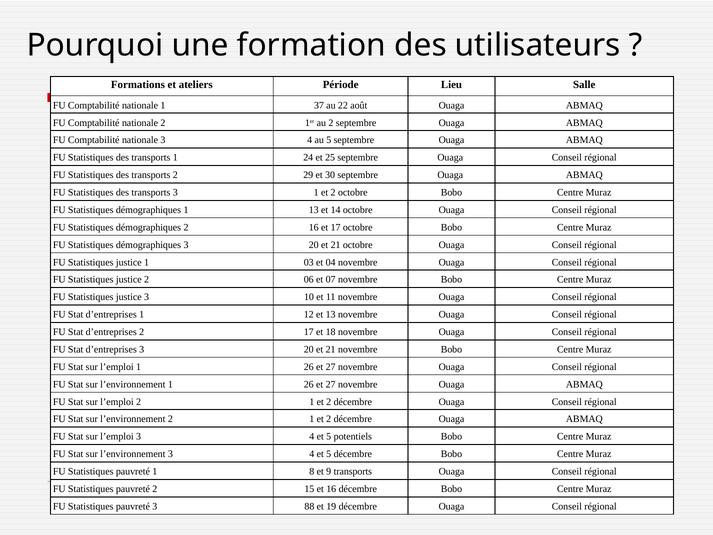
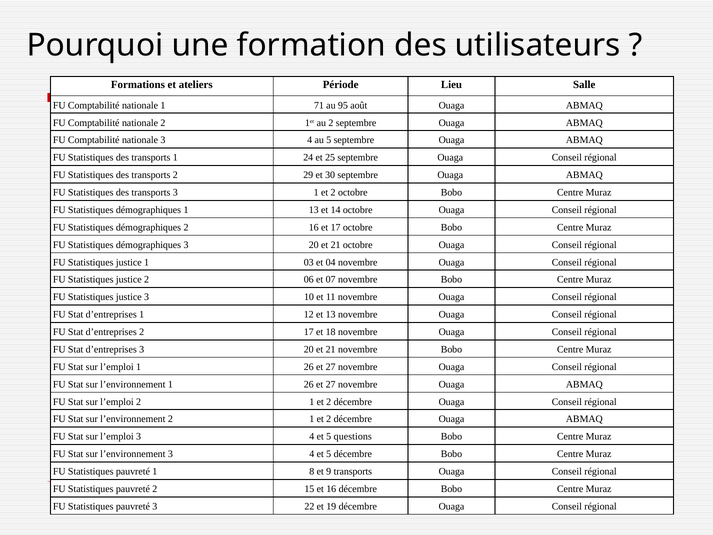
37: 37 -> 71 (319, 105)
22: 22 -> 95 (343, 105)
potentiels: potentiels -> questions (353, 436)
88: 88 -> 22 (309, 506)
